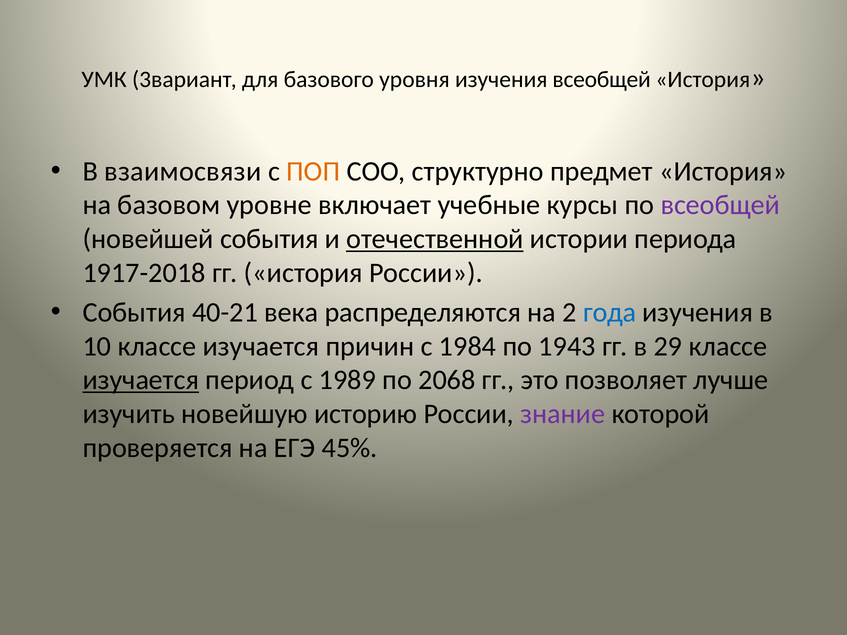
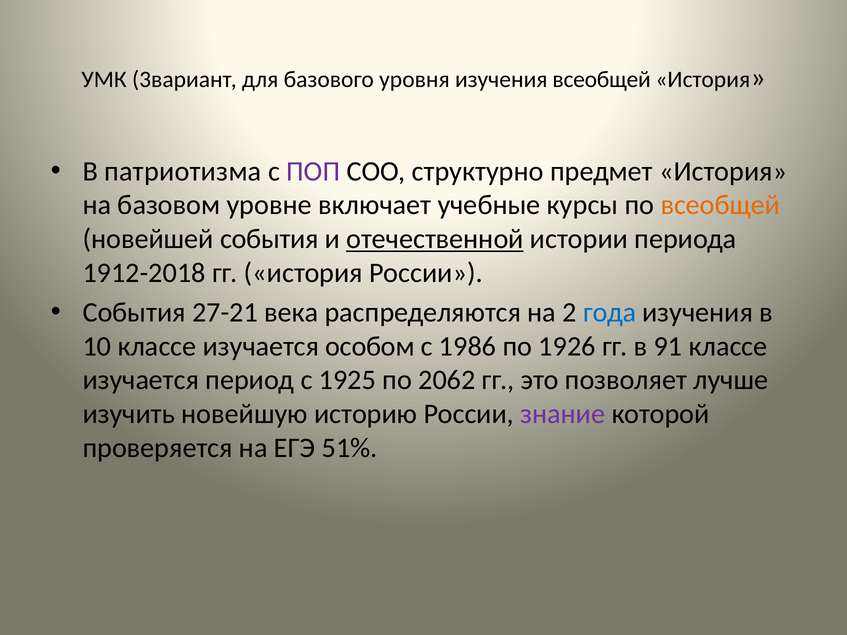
взаимосвязи: взаимосвязи -> патриотизма (183, 171)
ПОП colour: orange -> purple (313, 171)
всеобщей colour: purple -> orange (720, 205)
1917-2018: 1917-2018 -> 1912-2018 (144, 273)
40-21: 40-21 -> 27-21 (225, 313)
причин: причин -> особом (370, 346)
1984: 1984 -> 1986 (468, 346)
1943: 1943 -> 1926 (567, 346)
29: 29 -> 91 (668, 346)
изучается underline: present -> none (141, 380)
1989: 1989 -> 1925 (347, 380)
2068: 2068 -> 2062 (447, 380)
45%: 45% -> 51% (350, 448)
